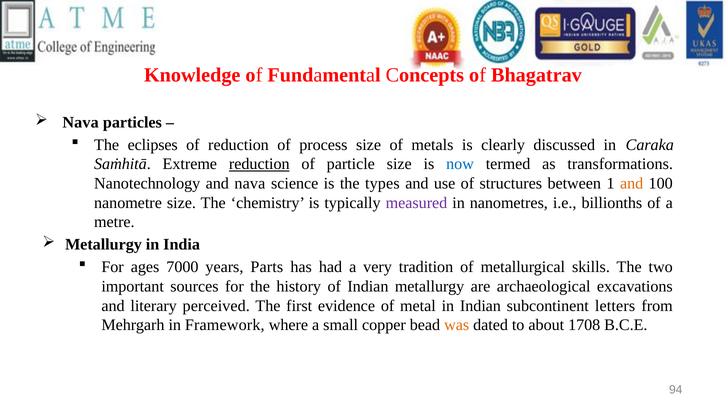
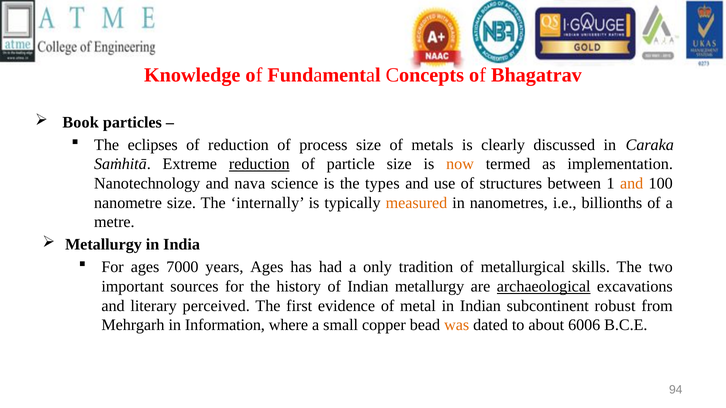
Nava: Nava -> Book (81, 122)
now colour: blue -> orange (460, 164)
transformations: transformations -> implementation (620, 164)
chemistry: chemistry -> internally (268, 203)
measured colour: purple -> orange (416, 203)
years Parts: Parts -> Ages (267, 267)
very: very -> only (378, 267)
archaeological underline: none -> present (544, 287)
letters: letters -> robust (615, 306)
Framework: Framework -> Information (225, 325)
1708: 1708 -> 6006 (584, 325)
